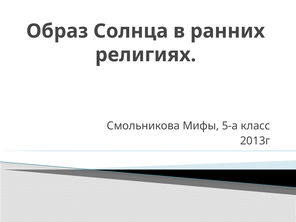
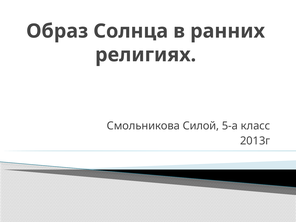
Мифы: Мифы -> Силой (201, 126)
